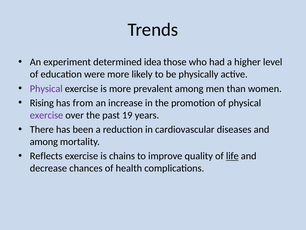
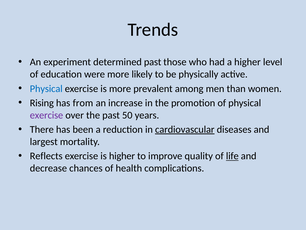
determined idea: idea -> past (153, 62)
Physical colour: purple -> blue (46, 88)
19: 19 -> 50 (127, 115)
cardiovascular underline: none -> present (185, 129)
among: among -> largest (44, 141)
is chains: chains -> higher (122, 156)
